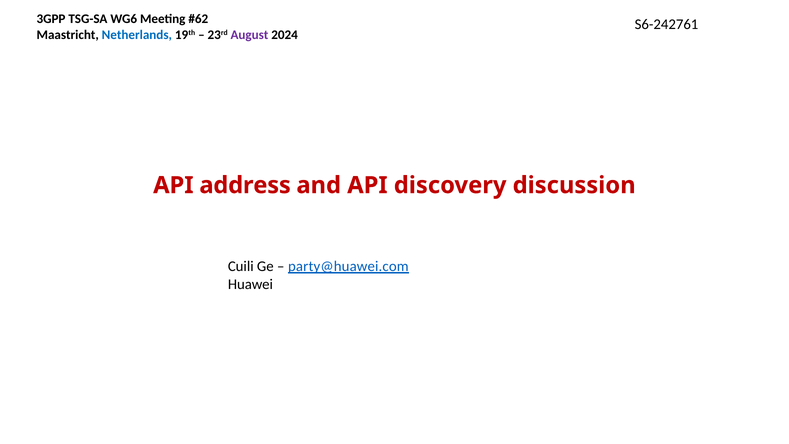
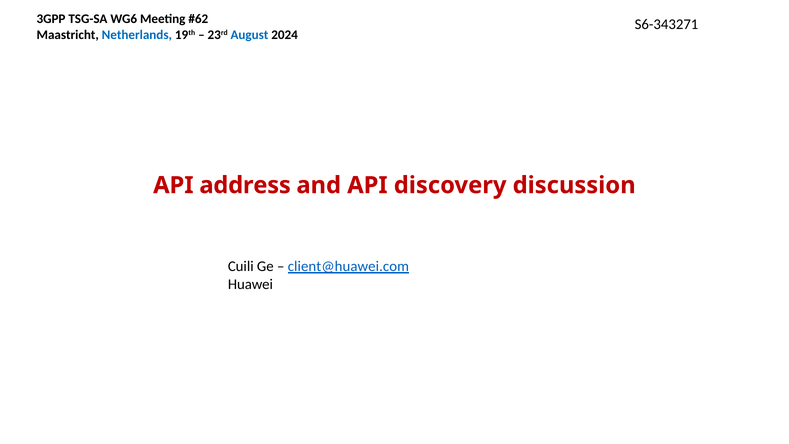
S6-242761: S6-242761 -> S6-343271 (667, 24)
August colour: purple -> blue (249, 35)
party@huawei.com: party@huawei.com -> client@huawei.com (348, 266)
